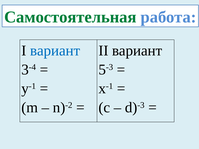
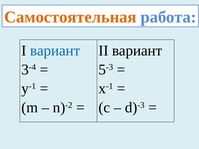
Самостоятельная colour: green -> orange (70, 17)
